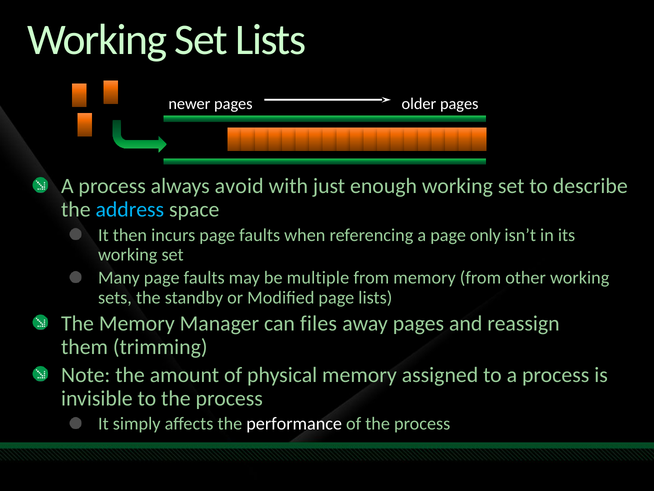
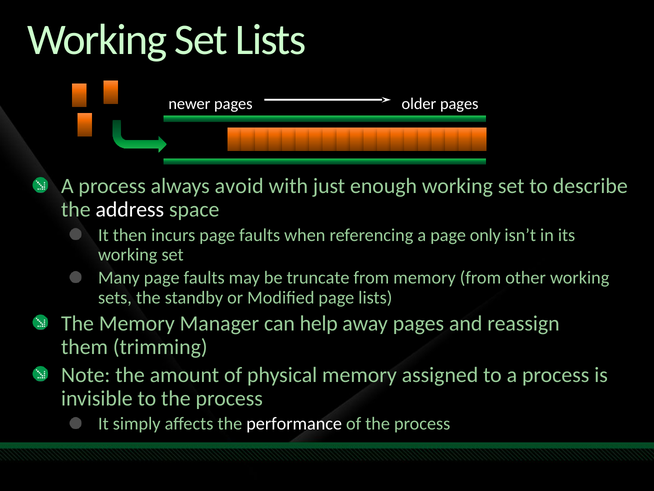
address colour: light blue -> white (130, 210)
multiple: multiple -> truncate (318, 278)
files: files -> help (319, 323)
